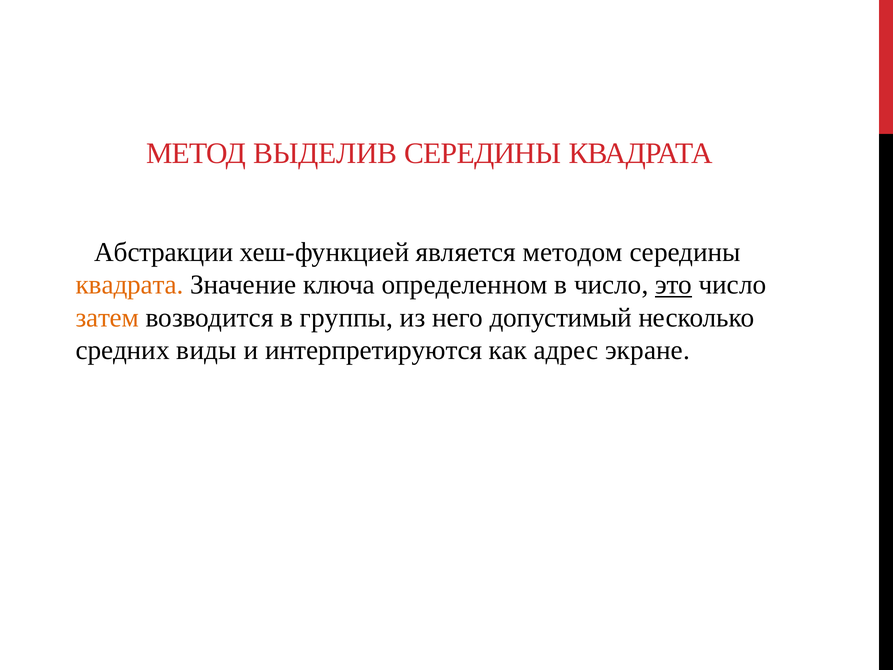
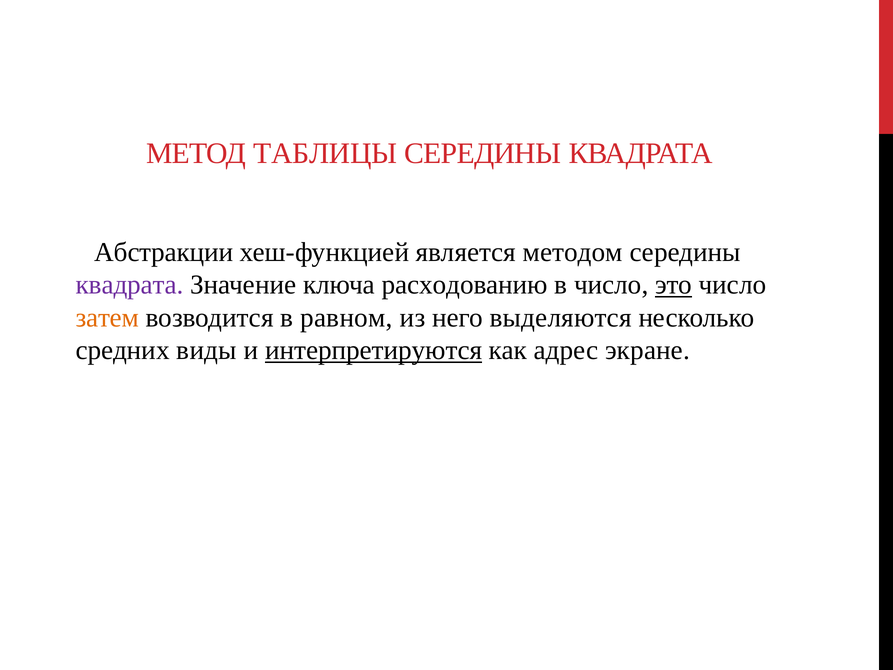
ВЫДЕЛИВ: ВЫДЕЛИВ -> ТАБЛИЦЫ (325, 153)
квадрата colour: orange -> purple (130, 285)
определенном: определенном -> расходованию (465, 285)
группы: группы -> равном (346, 318)
допустимый: допустимый -> выделяются (561, 318)
интерпретируются underline: none -> present (374, 350)
